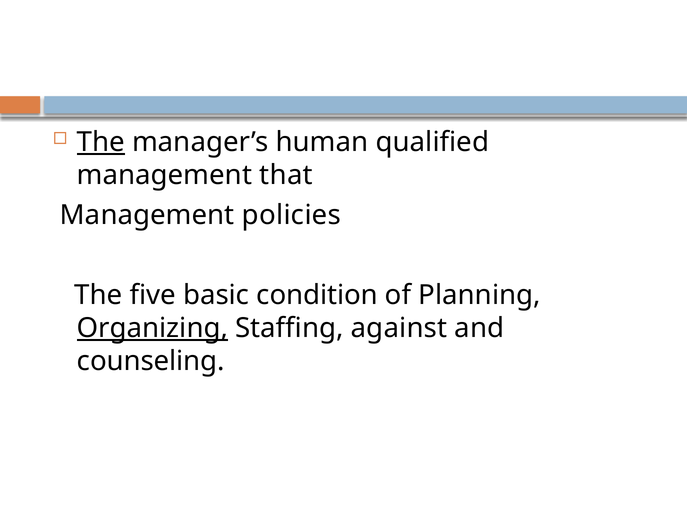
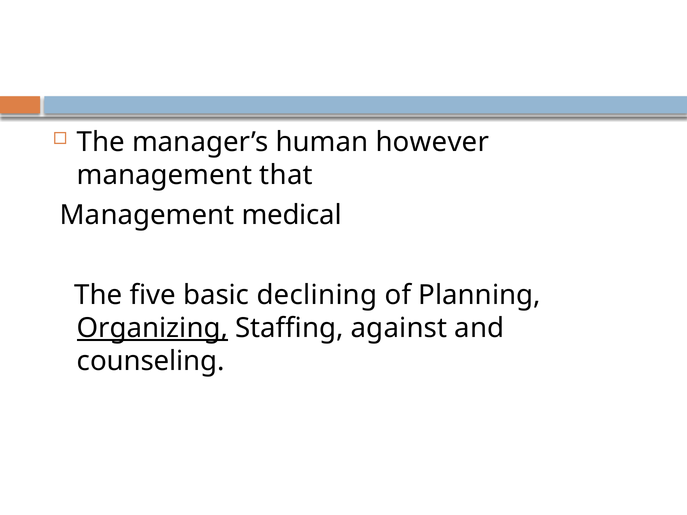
The underline: present -> none (101, 142)
qualified: qualified -> however (432, 142)
policies: policies -> medical (292, 215)
condition: condition -> declining (317, 295)
